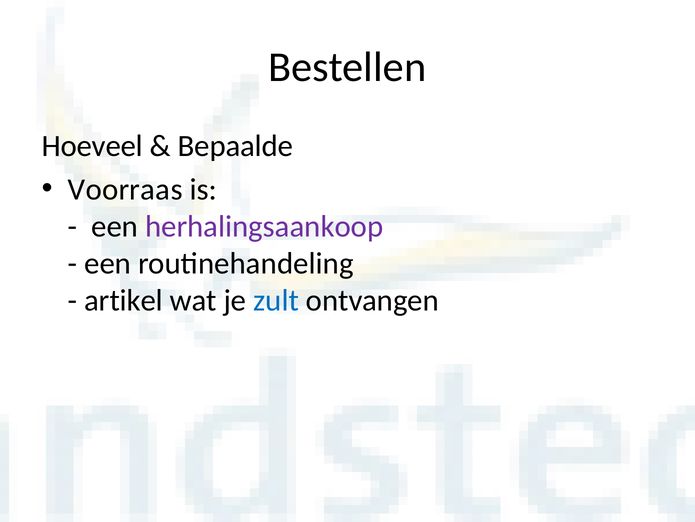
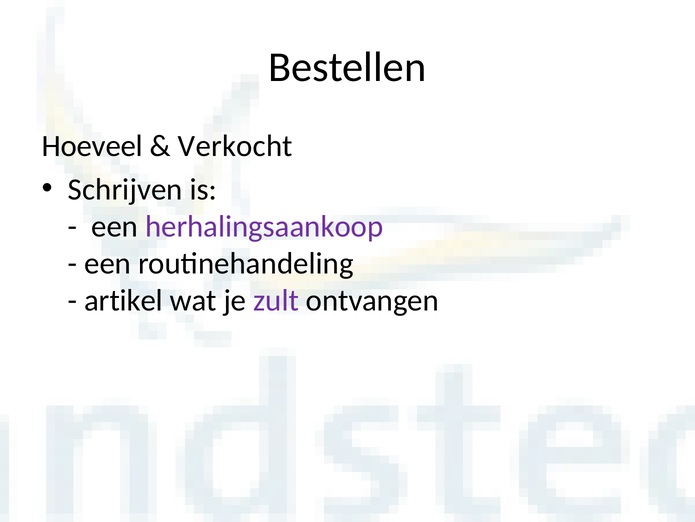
Bepaalde: Bepaalde -> Verkocht (235, 146)
Voorraas: Voorraas -> Schrijven (125, 189)
zult colour: blue -> purple (276, 300)
